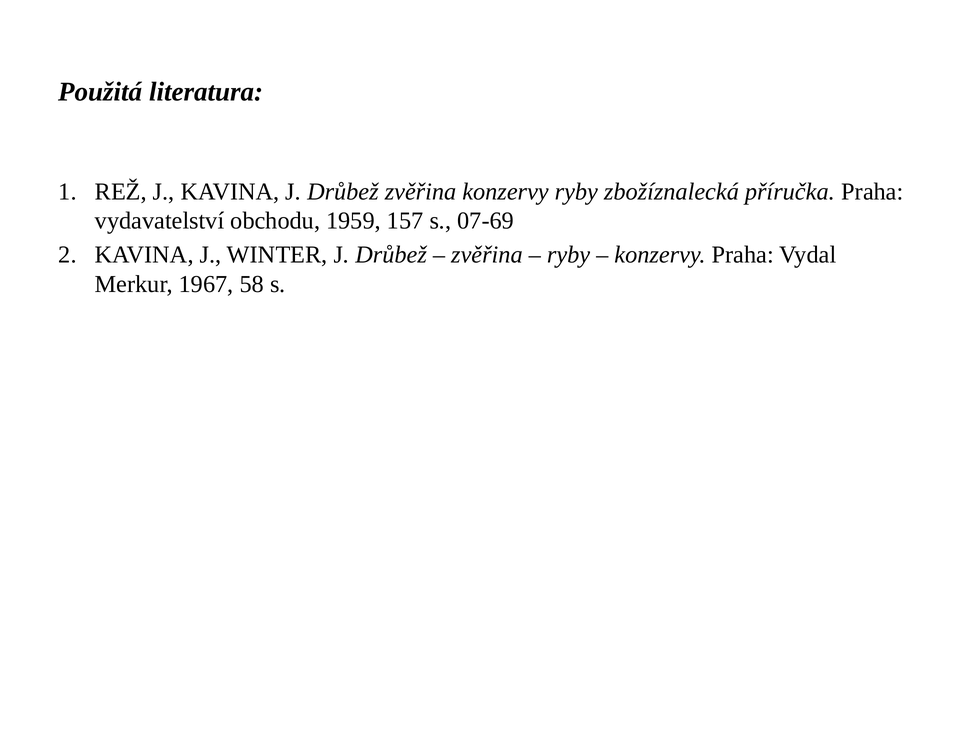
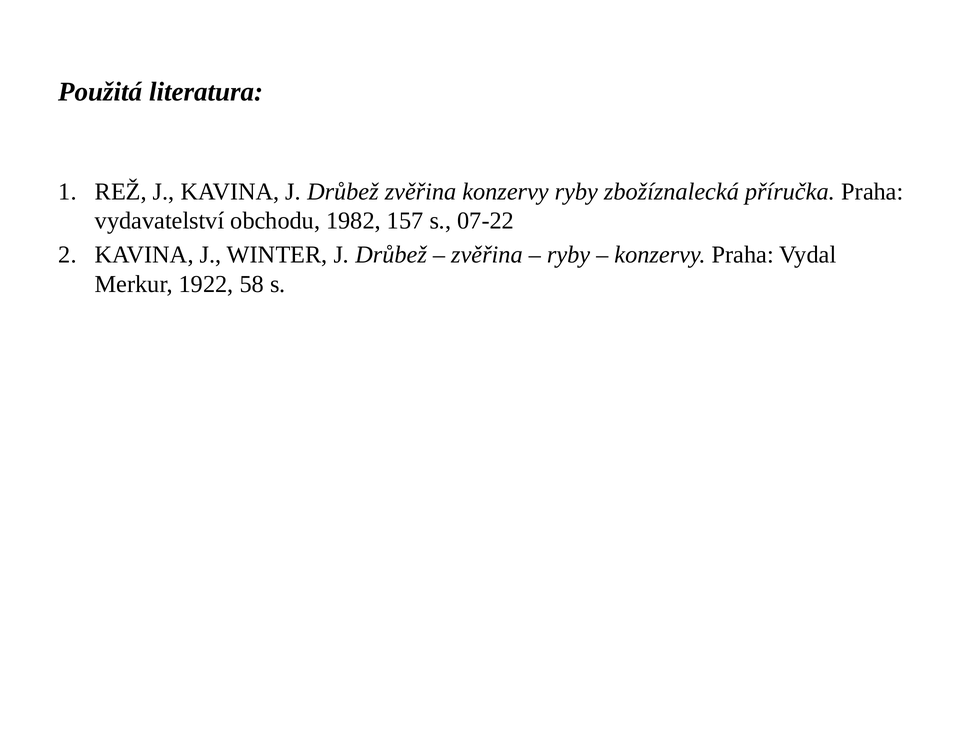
1959: 1959 -> 1982 (354, 221)
07-69: 07-69 -> 07-22 (486, 221)
1967: 1967 -> 1922 (206, 284)
